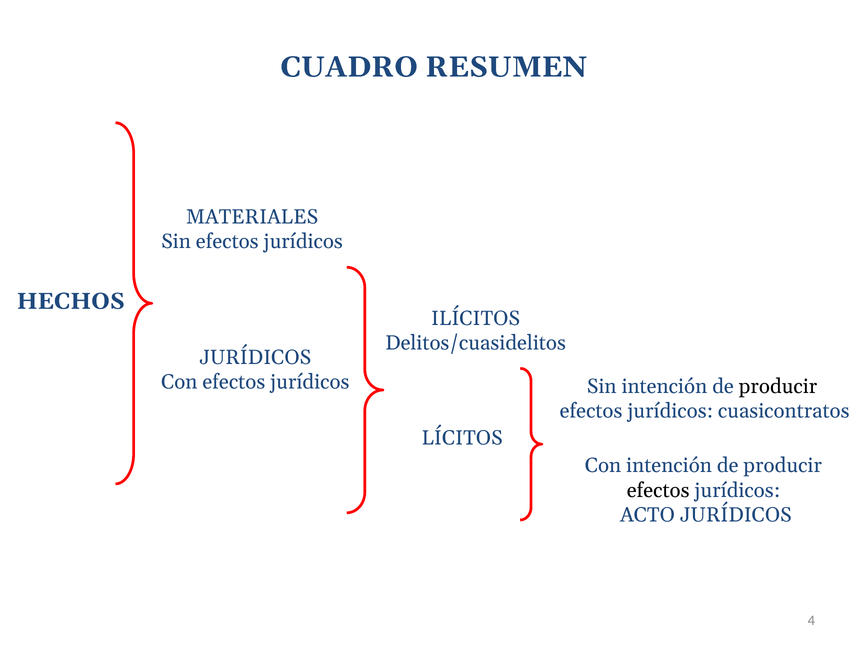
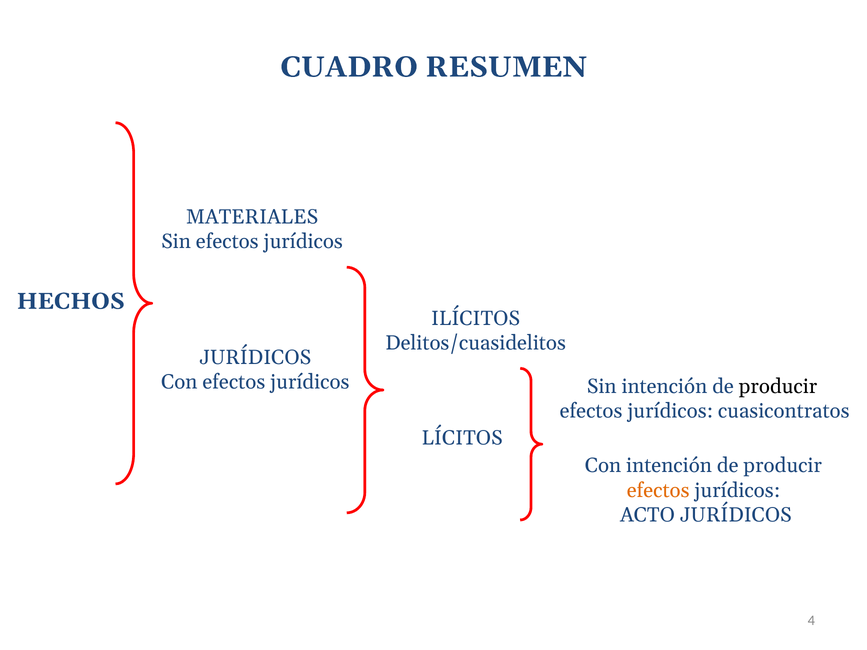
efectos colour: black -> orange (658, 490)
